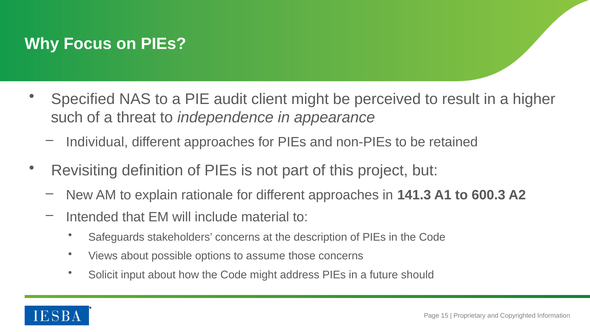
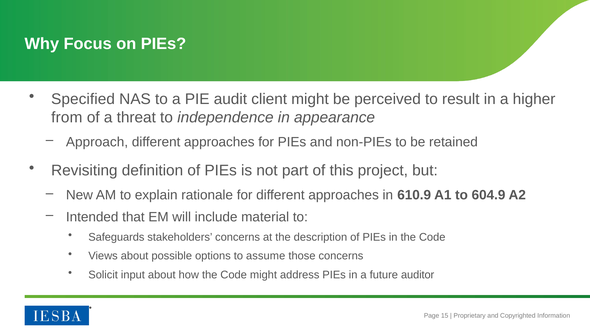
such: such -> from (67, 117)
Individual: Individual -> Approach (97, 142)
141.3: 141.3 -> 610.9 (414, 195)
600.3: 600.3 -> 604.9 (489, 195)
should: should -> auditor (418, 275)
